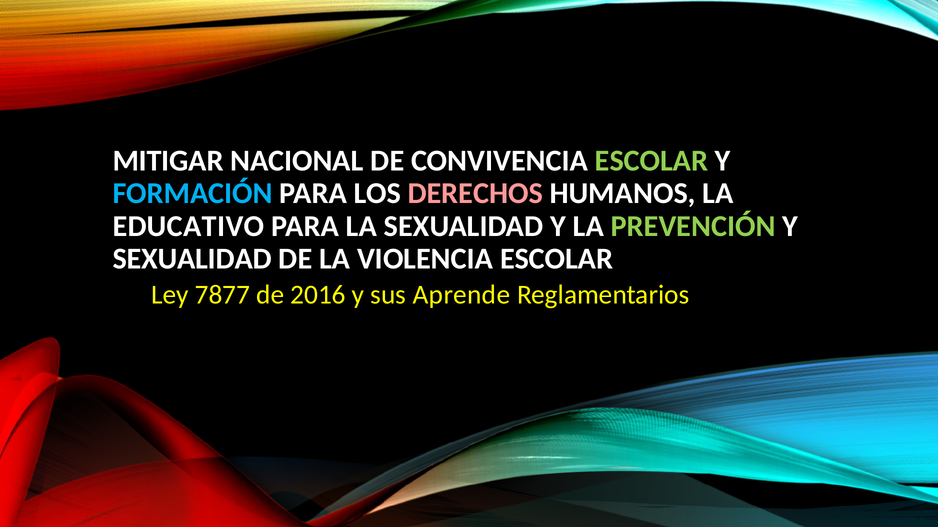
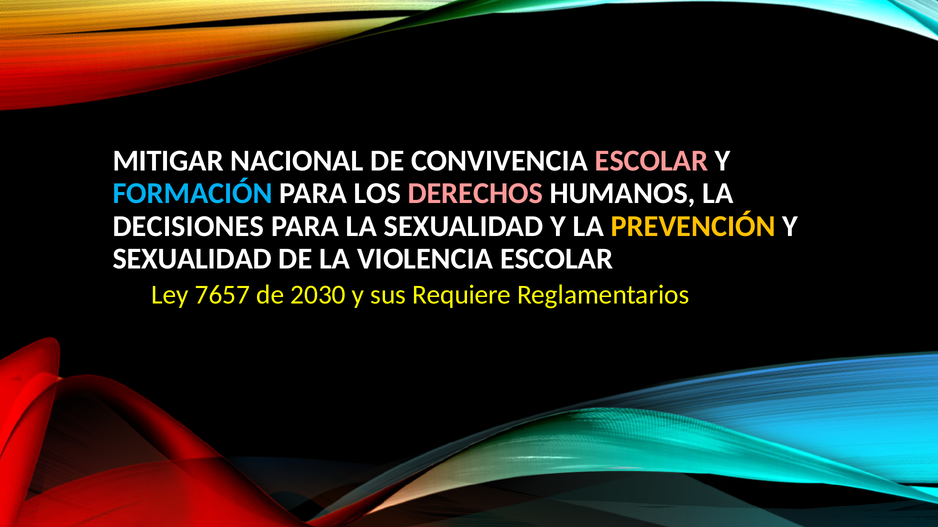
ESCOLAR colour: light green -> pink (652, 161)
EDUCATIVO: EDUCATIVO -> DECISIONES (188, 226)
PREVENCIÓN colour: light green -> yellow (693, 226)
7877: 7877 -> 7657 (222, 295)
2016: 2016 -> 2030 (318, 295)
Aprende: Aprende -> Requiere (462, 295)
